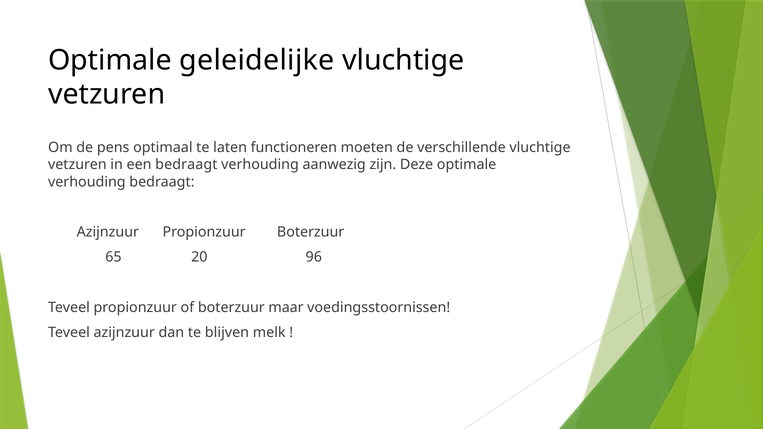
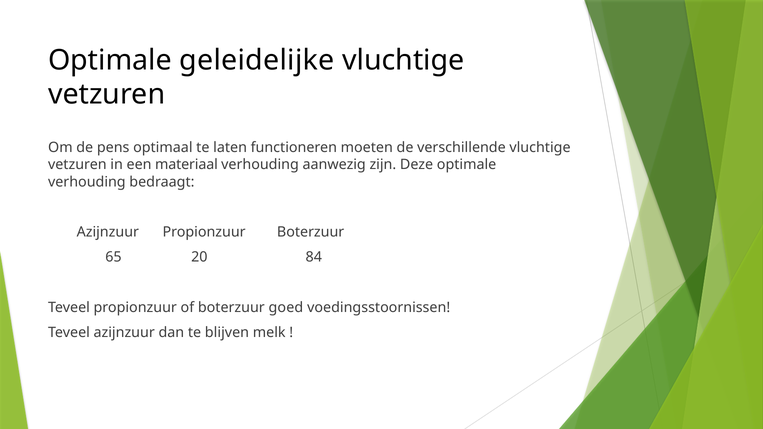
een bedraagt: bedraagt -> materiaal (186, 165)
96: 96 -> 84 (314, 257)
maar: maar -> goed (286, 308)
